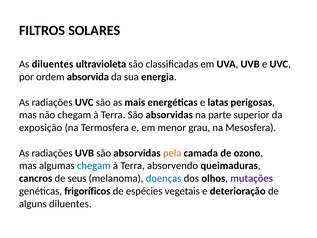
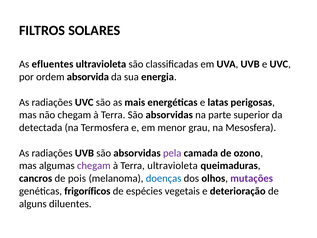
As diluentes: diluentes -> efluentes (52, 64)
exposição: exposição -> detectada (41, 128)
pela colour: orange -> purple (172, 153)
chegam colour: blue -> purple (94, 166)
Terra absorvendo: absorvendo -> ultravioleta (173, 166)
seus: seus -> pois (77, 178)
